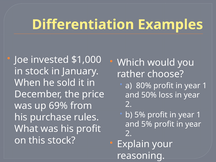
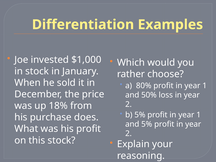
69%: 69% -> 18% (58, 106)
rules: rules -> does (86, 117)
